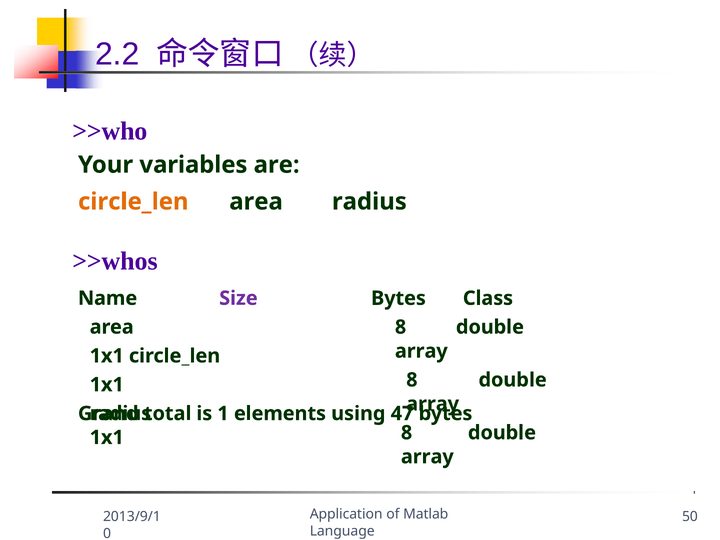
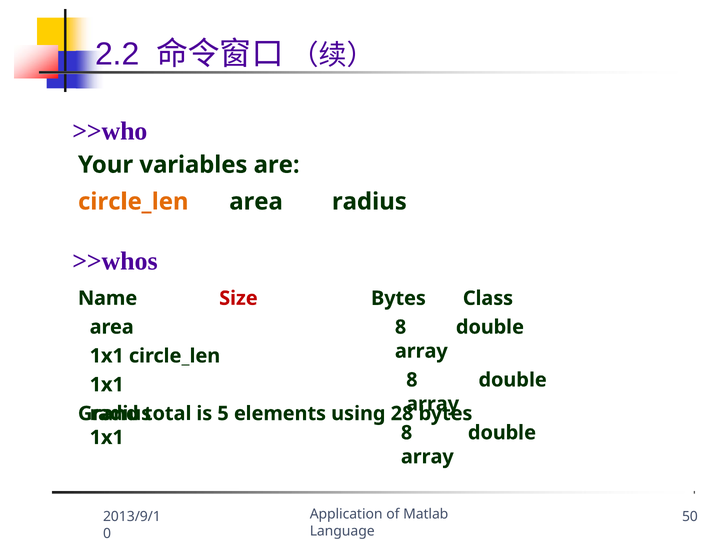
Size colour: purple -> red (238, 298)
1: 1 -> 5 (223, 414)
47: 47 -> 28 (402, 414)
